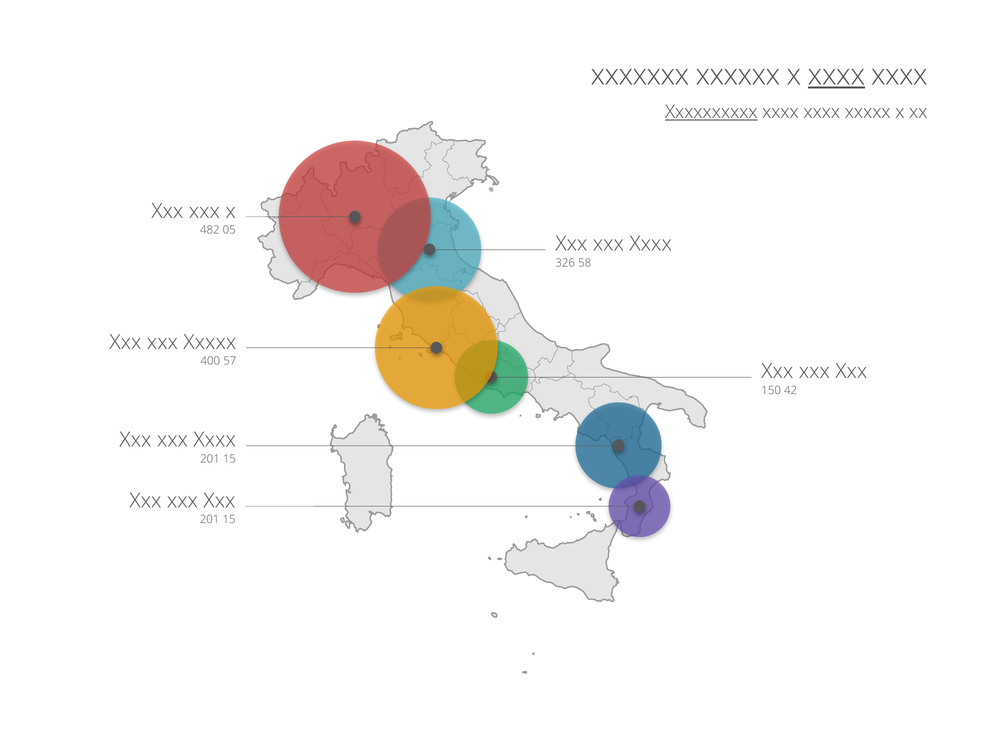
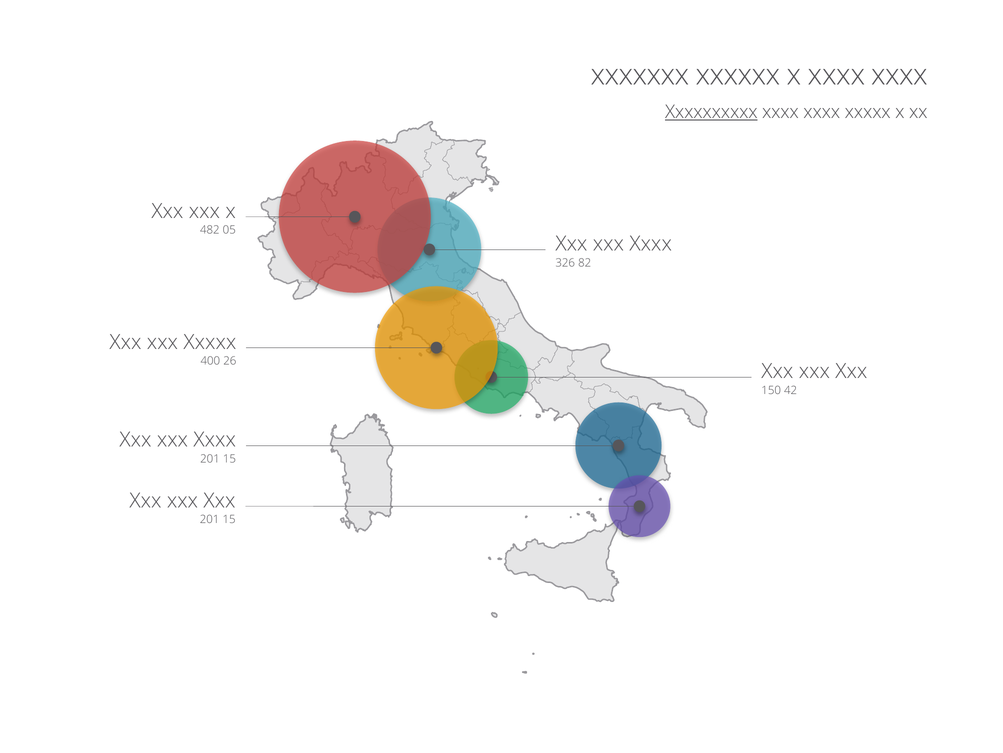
xxxx underline: present -> none (837, 75)
58: 58 -> 82 (585, 263)
57: 57 -> 26 (230, 361)
